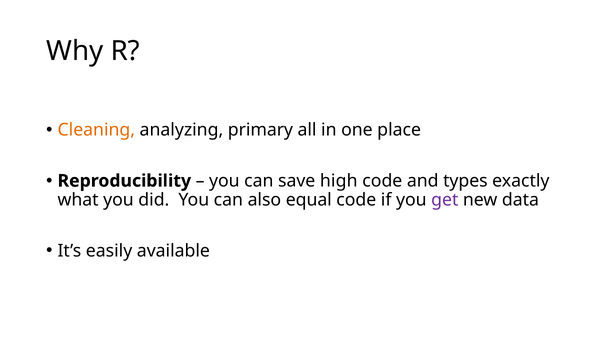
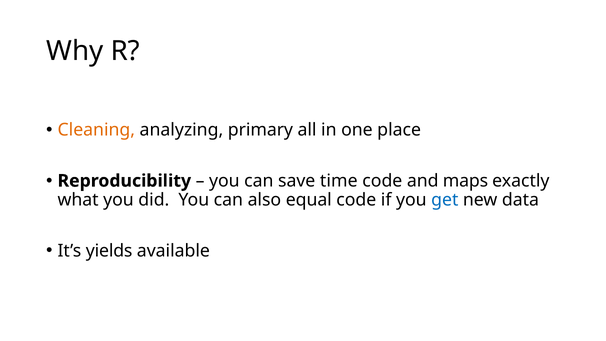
high: high -> time (339, 181)
types: types -> maps (465, 181)
get colour: purple -> blue (445, 200)
easily: easily -> yields (109, 251)
